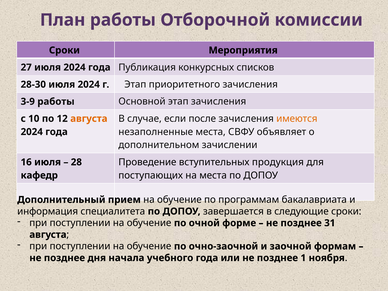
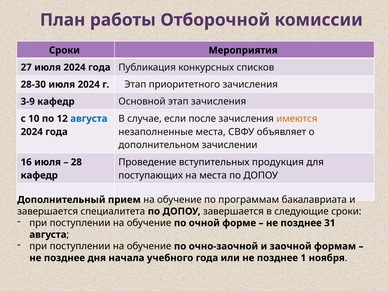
3-9 работы: работы -> кафедр (56, 102)
августа colour: orange -> blue (89, 119)
информация: информация -> завершается (48, 211)
